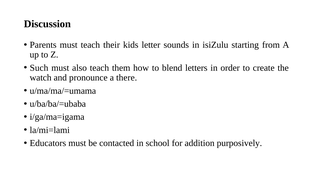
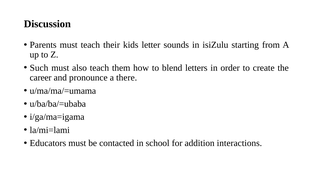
watch: watch -> career (41, 78)
purposively: purposively -> interactions (239, 143)
